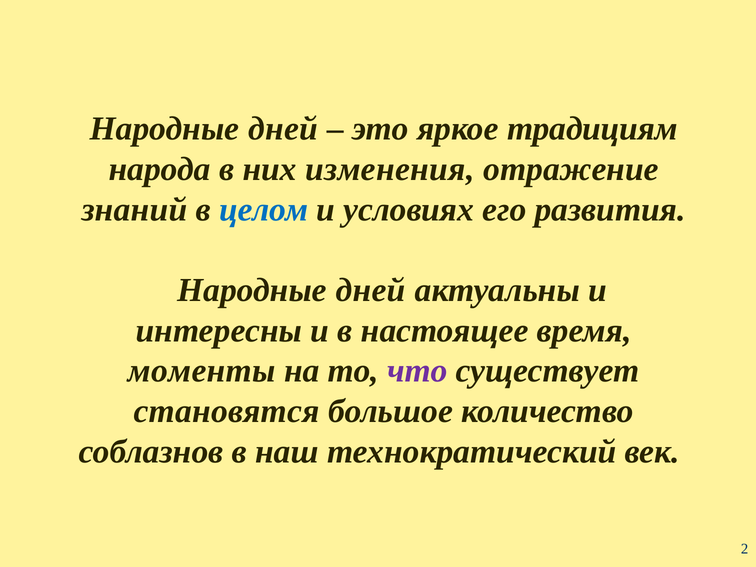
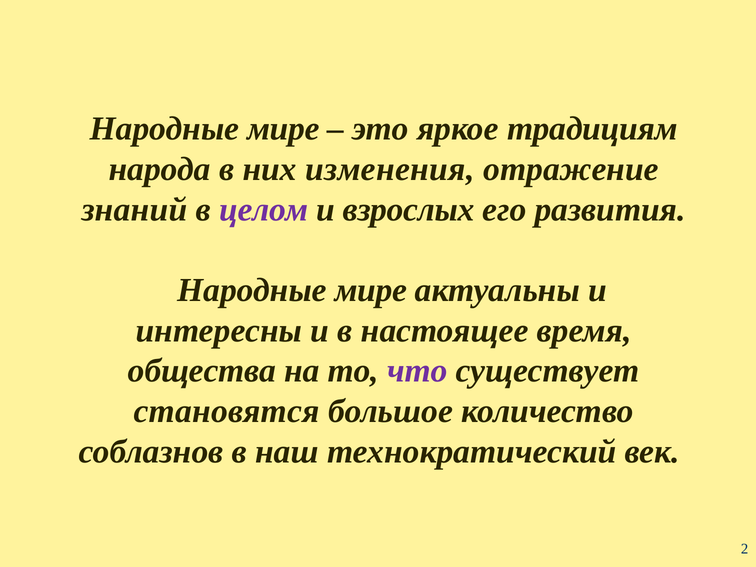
дней: дней -> мире (283, 129)
целом colour: blue -> purple (264, 210)
условиях: условиях -> взрослых (409, 210)
дней: дней -> мире (371, 290)
моменты: моменты -> общества (202, 371)
